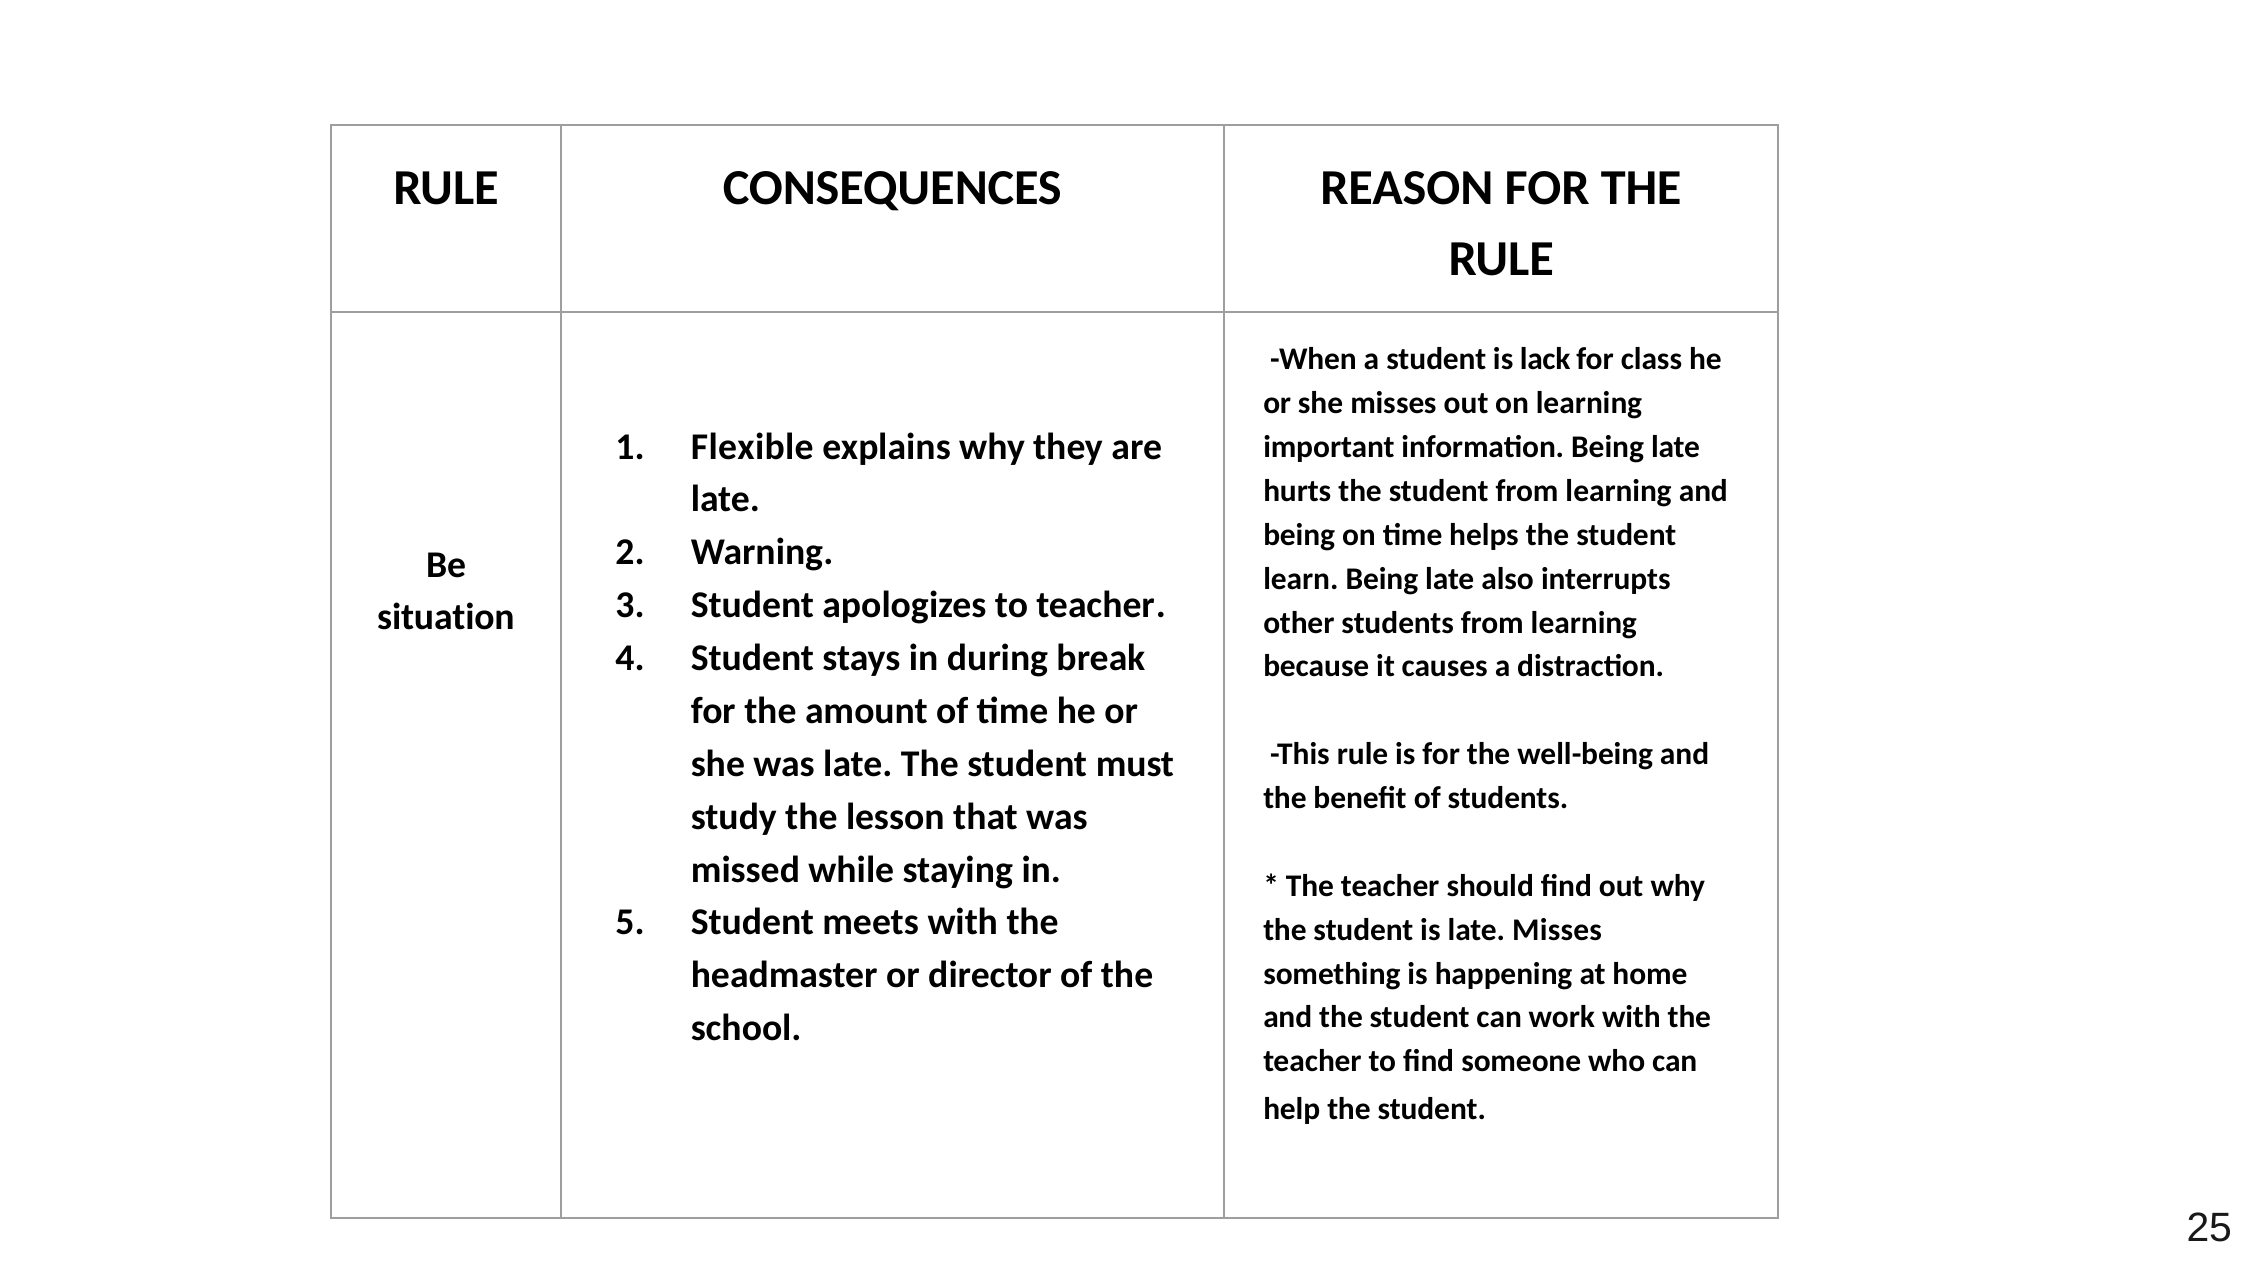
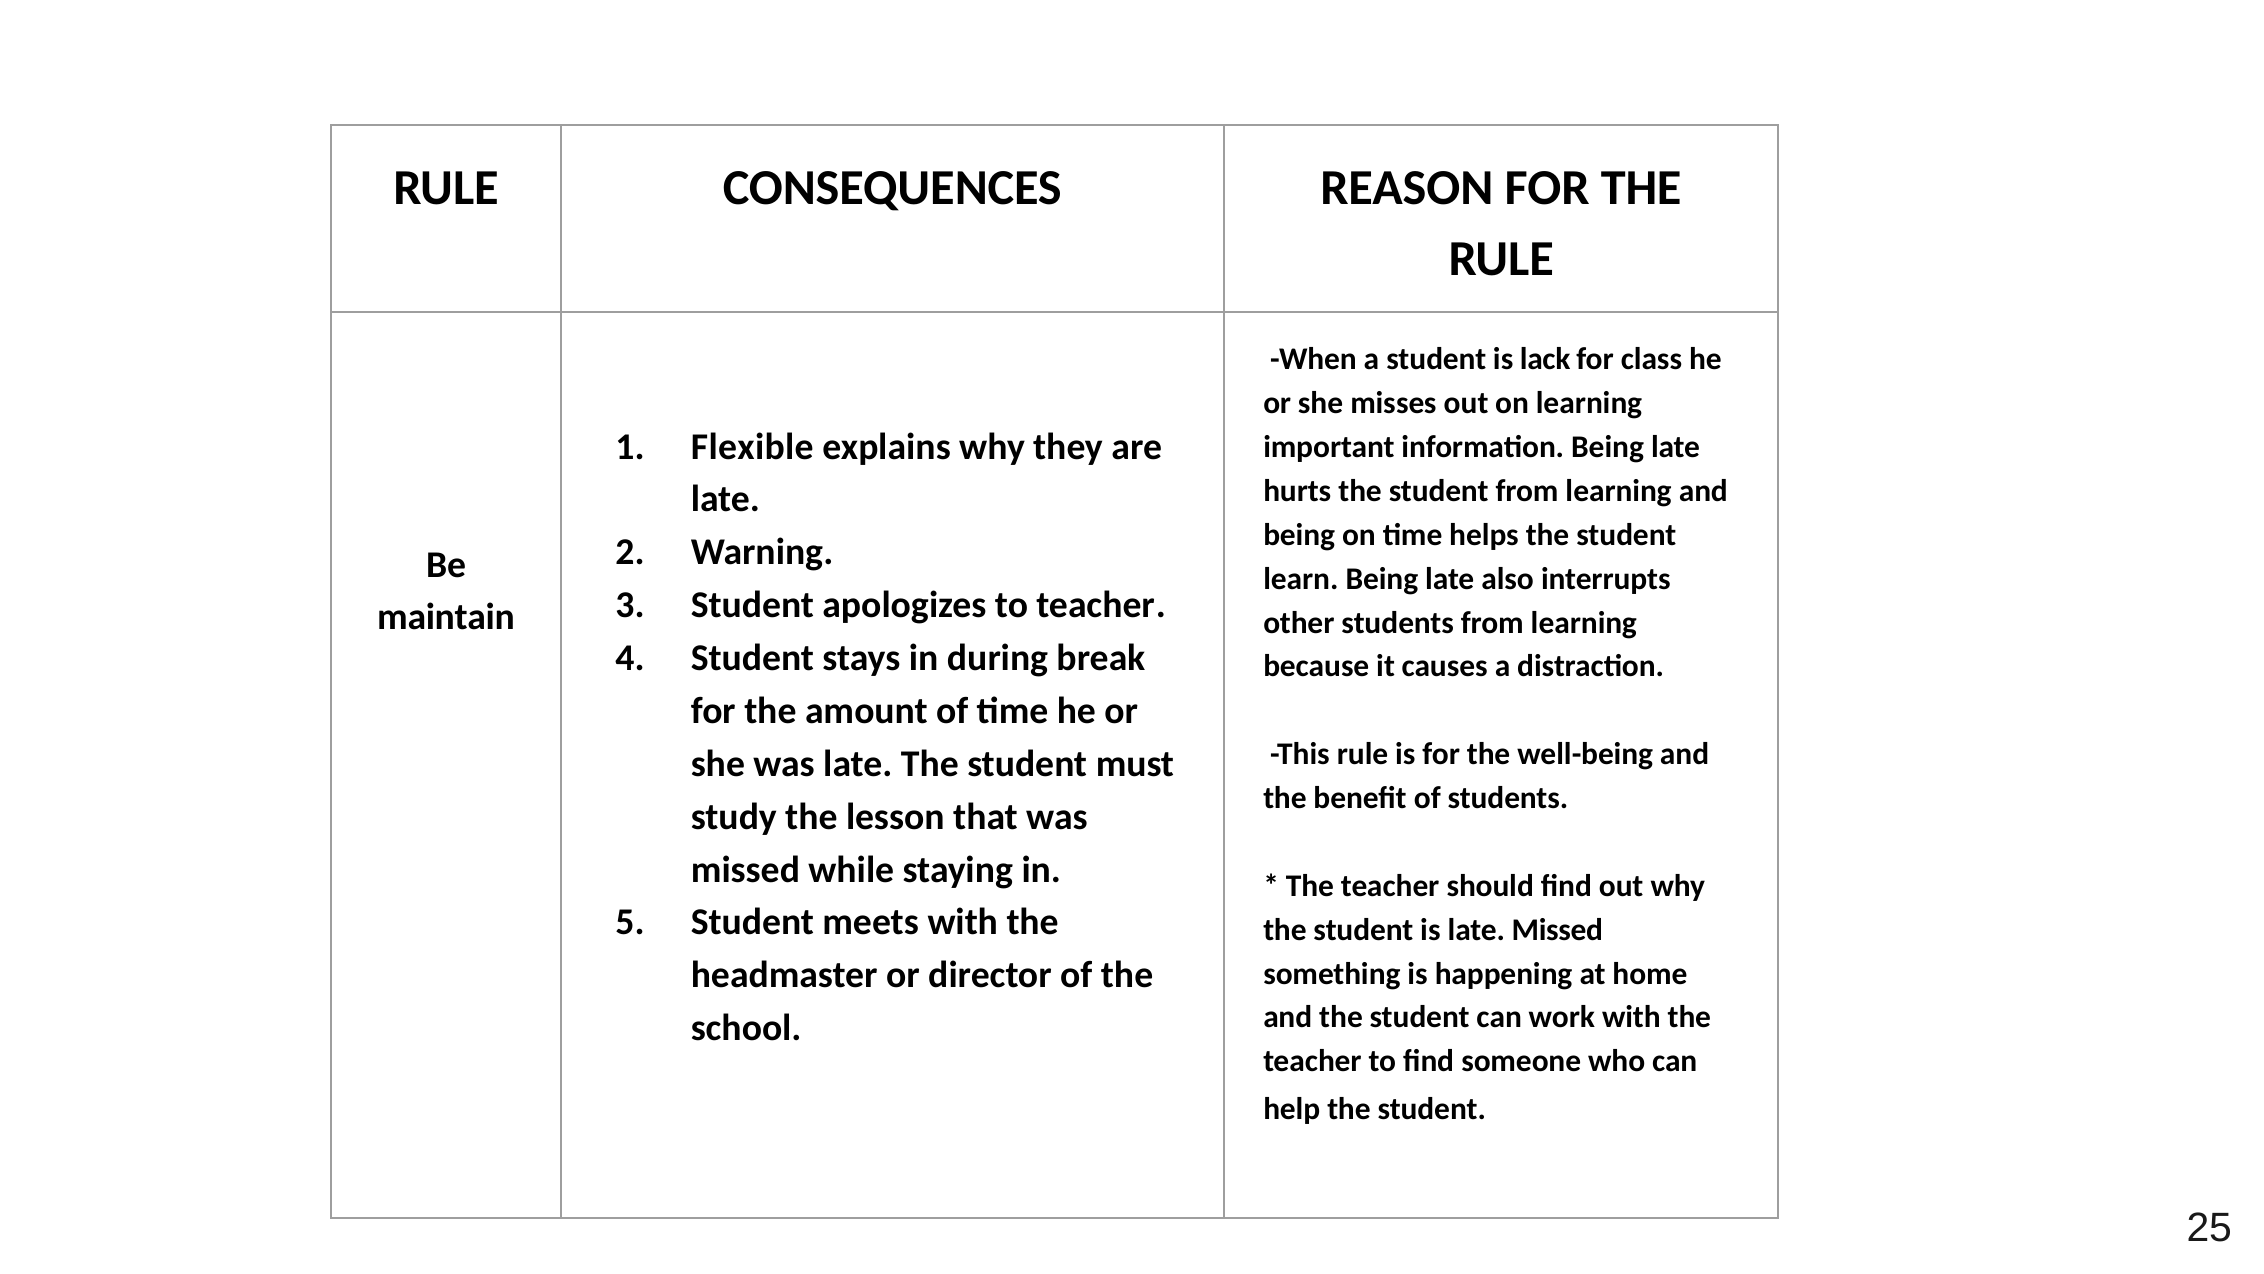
situation: situation -> maintain (446, 617)
late Misses: Misses -> Missed (1557, 929)
